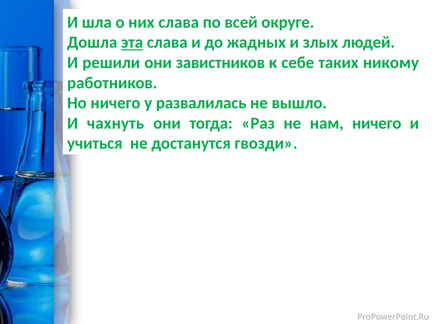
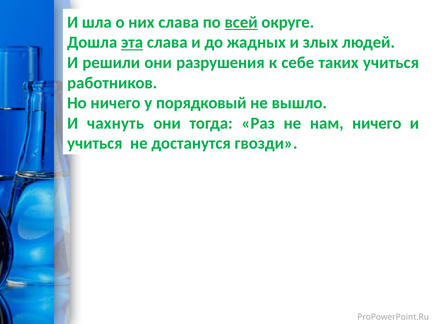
всей underline: none -> present (241, 22)
завистников: завистников -> разрушения (220, 63)
таких никому: никому -> учиться (391, 63)
развалилась: развалилась -> порядковый (201, 103)
